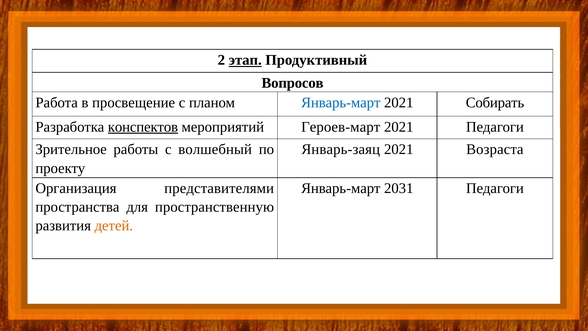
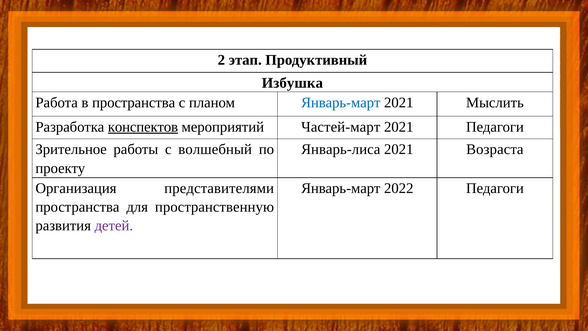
этап underline: present -> none (245, 60)
Вопросов: Вопросов -> Избушка (292, 83)
в просвещение: просвещение -> пространства (134, 102)
Собирать: Собирать -> Мыслить (495, 102)
Героев-март: Героев-март -> Частей-март (341, 127)
Январь-заяц: Январь-заяц -> Январь-лиса (341, 149)
2031: 2031 -> 2022 (399, 188)
детей colour: orange -> purple (114, 226)
